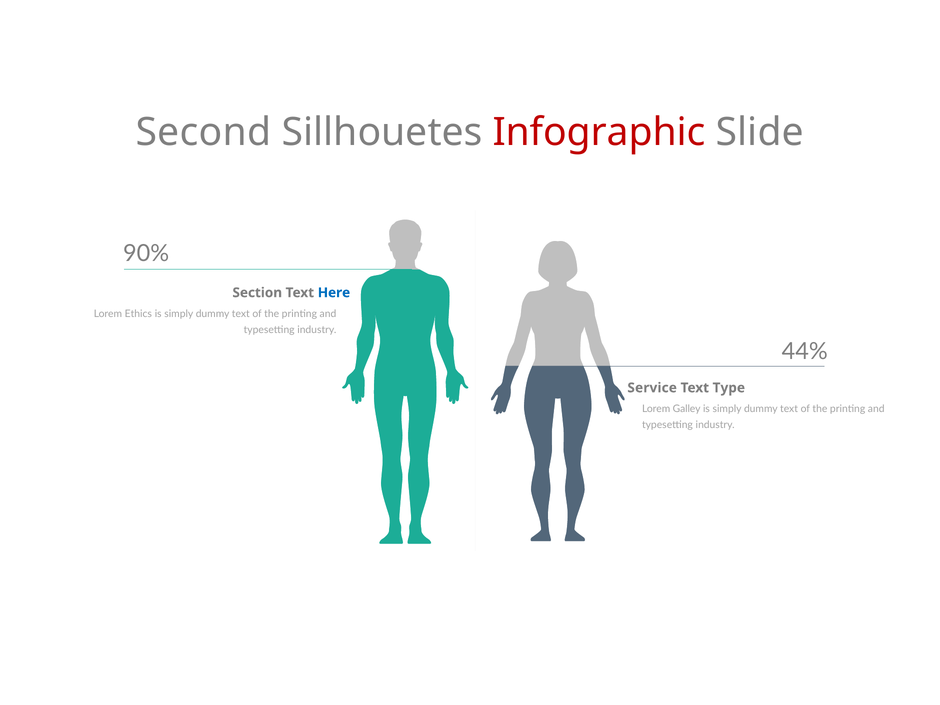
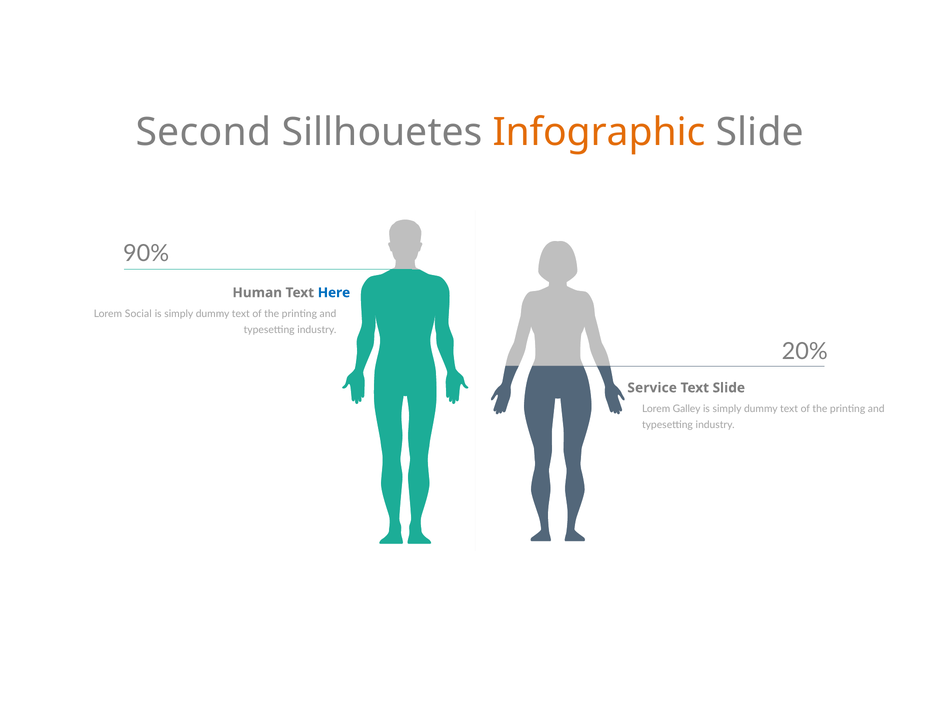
Infographic colour: red -> orange (599, 132)
Section: Section -> Human (257, 293)
Ethics: Ethics -> Social (138, 314)
44%: 44% -> 20% (805, 352)
Text Type: Type -> Slide (729, 388)
